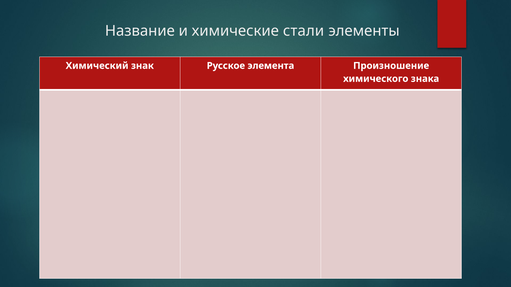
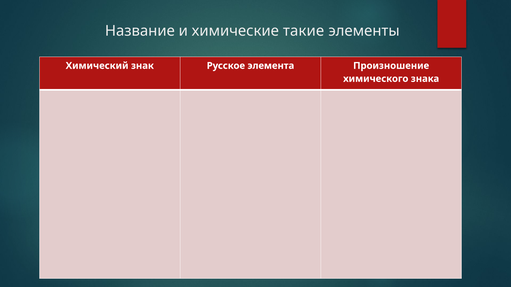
стали: стали -> такие (304, 31)
